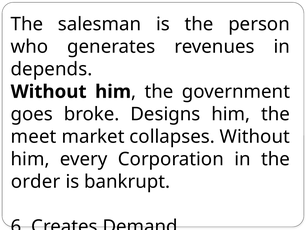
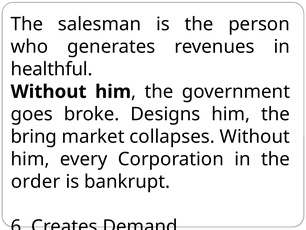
depends: depends -> healthful (52, 69)
meet: meet -> bring (34, 136)
